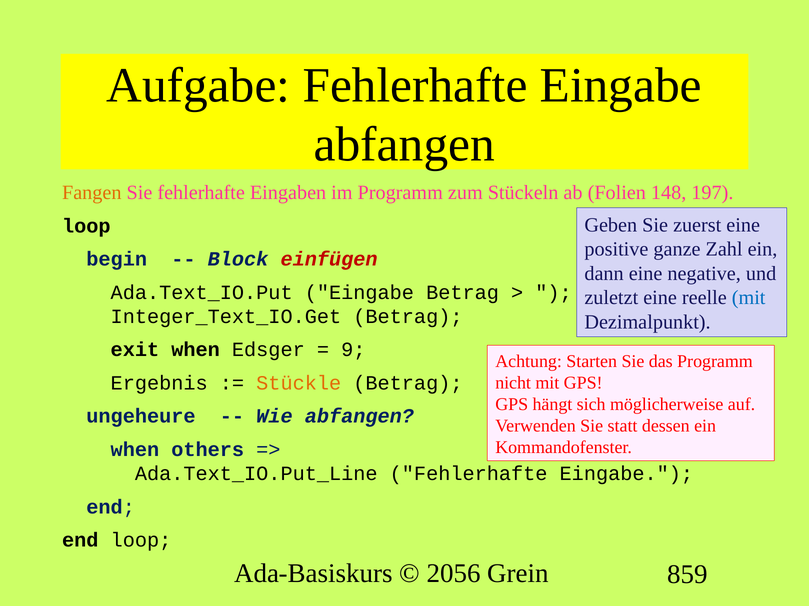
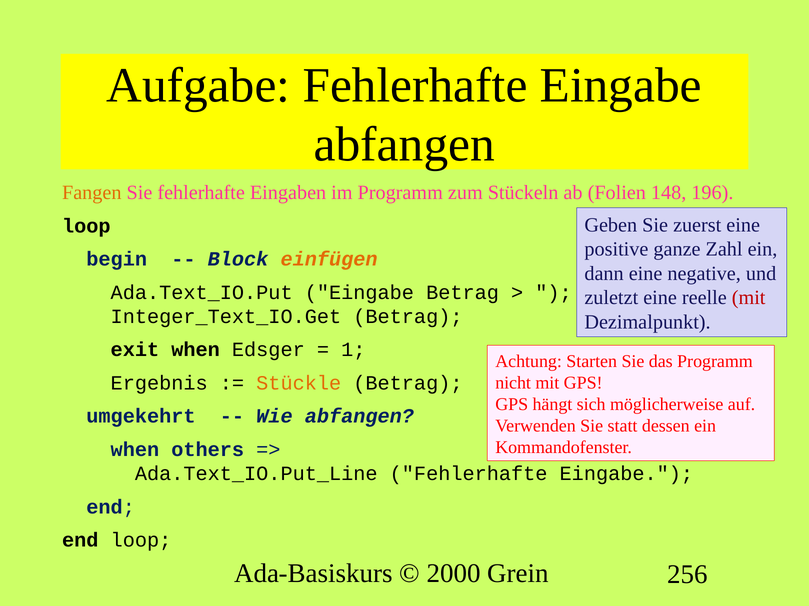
197: 197 -> 196 (712, 193)
einfügen colour: red -> orange (329, 259)
mit colour: blue -> red (749, 298)
9: 9 -> 1 (353, 350)
ungeheure: ungeheure -> umgekehrt (141, 417)
2056: 2056 -> 2000 (454, 574)
859: 859 -> 256 (687, 575)
